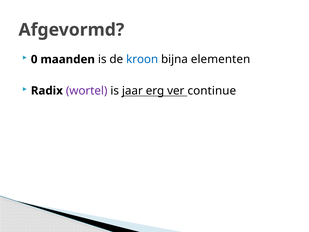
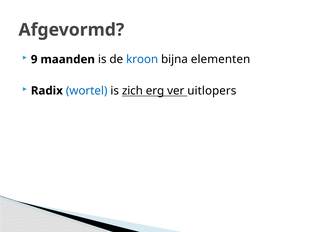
0: 0 -> 9 (34, 59)
wortel colour: purple -> blue (87, 91)
jaar: jaar -> zich (132, 91)
continue: continue -> uitlopers (212, 91)
